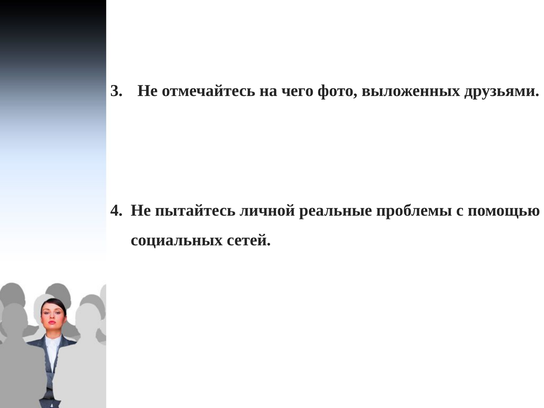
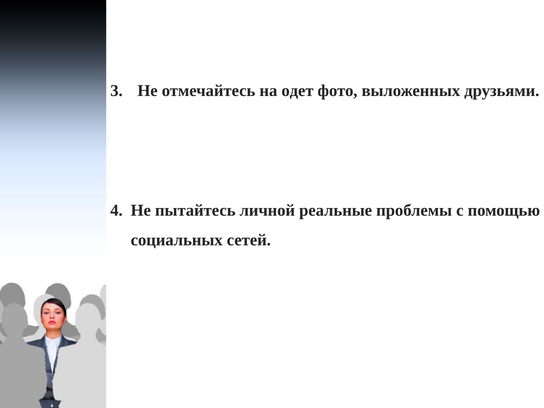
чего: чего -> одет (297, 91)
